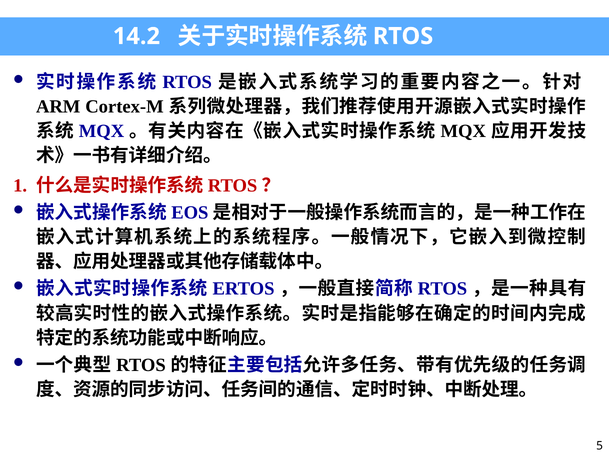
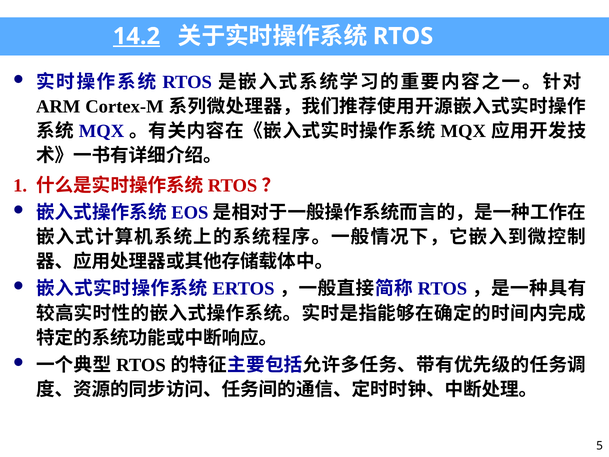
14.2 underline: none -> present (136, 36)
